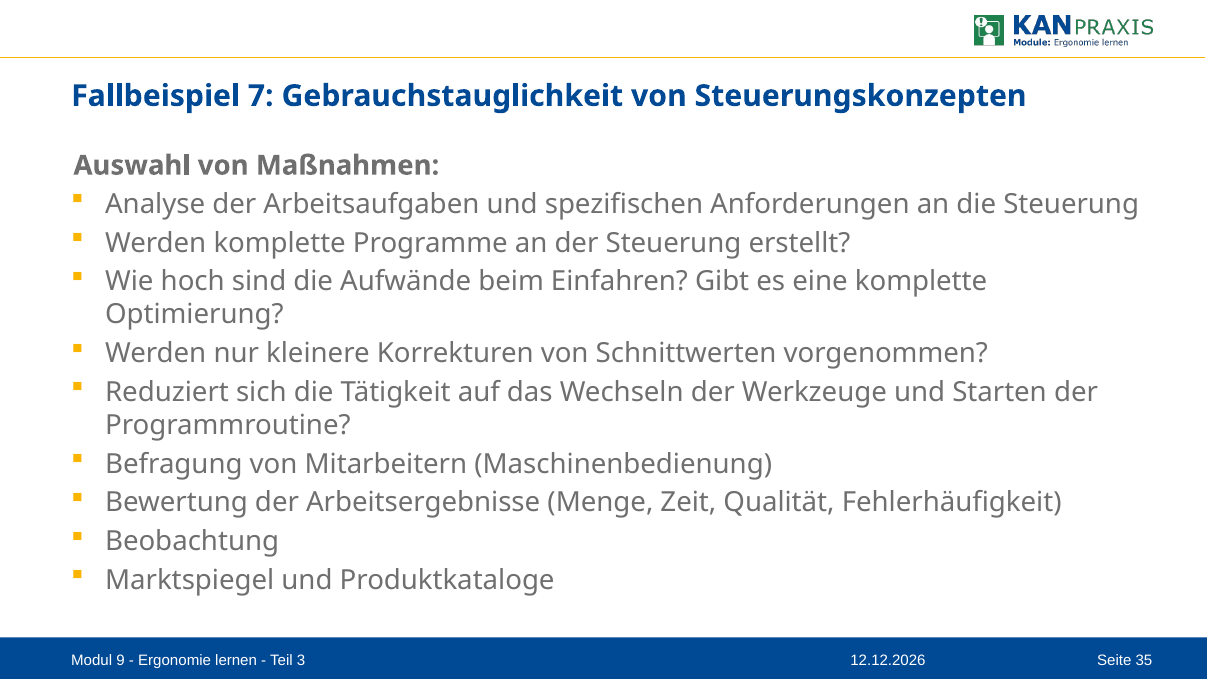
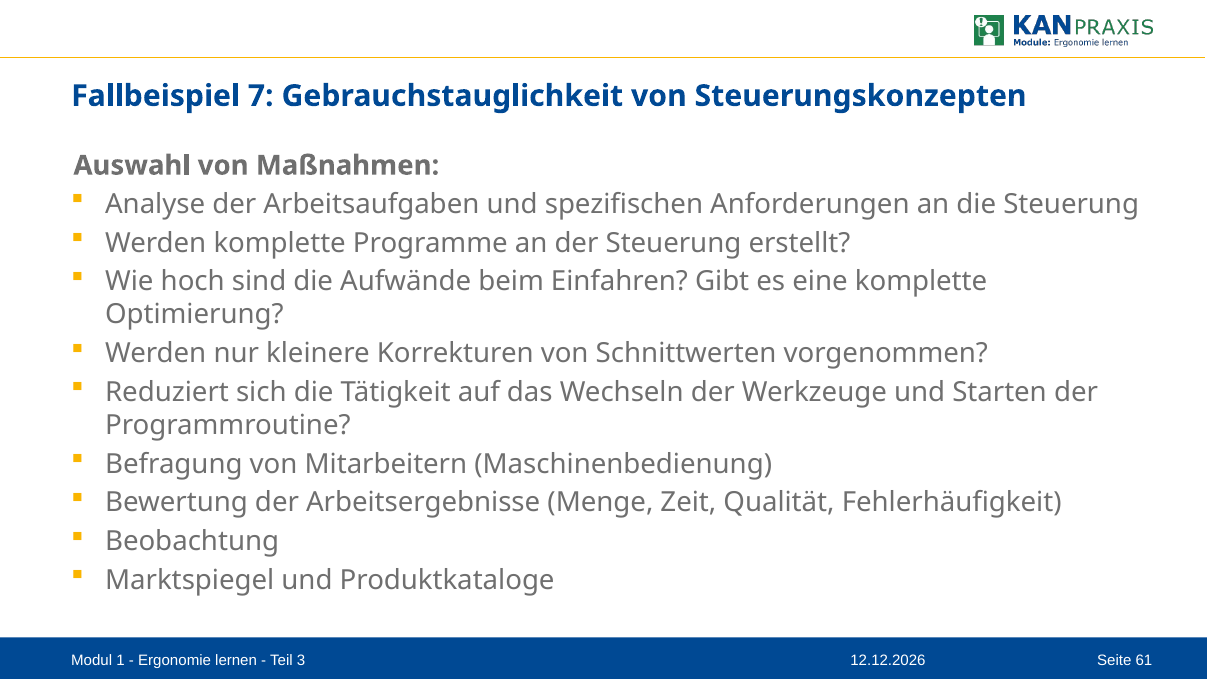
9: 9 -> 1 (121, 661)
35: 35 -> 61 (1144, 661)
